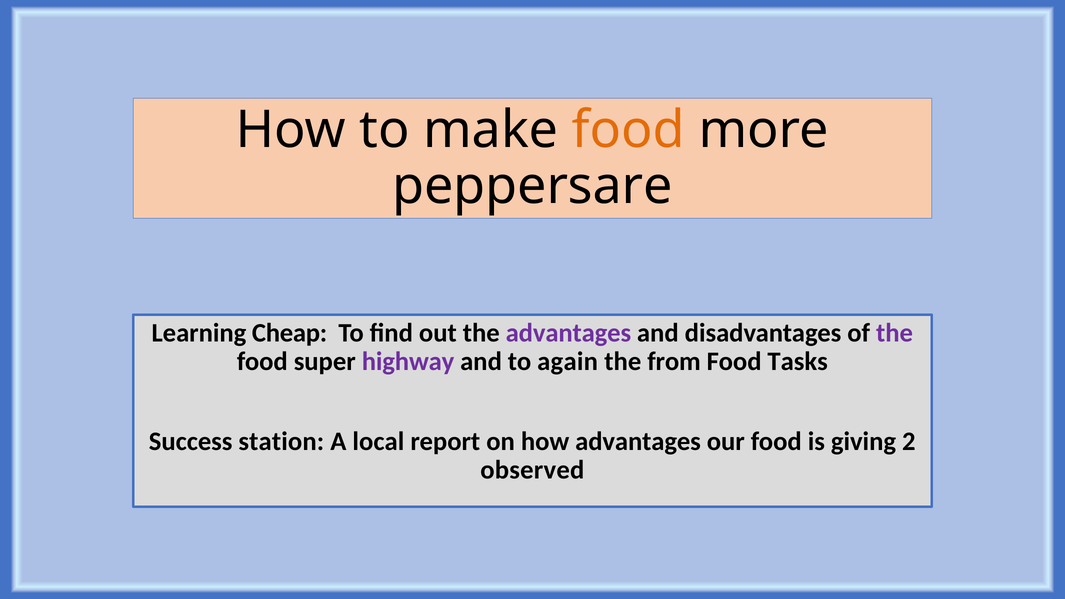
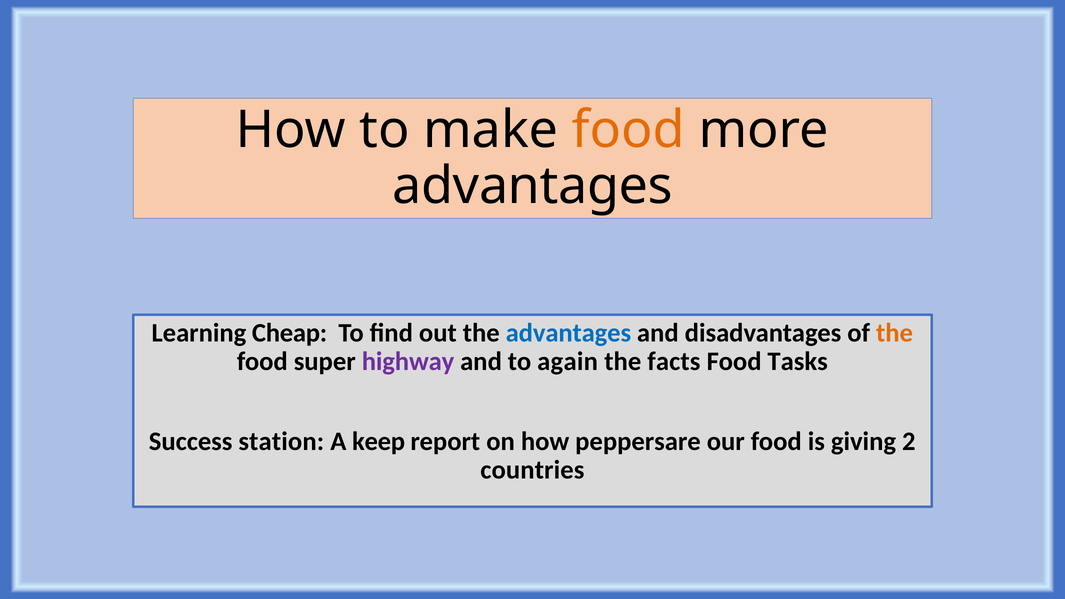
peppersare: peppersare -> advantages (533, 186)
advantages colour: purple -> blue (568, 333)
the colour: purple -> orange (895, 333)
from: from -> facts (674, 362)
local: local -> keep (379, 441)
how advantages: advantages -> peppersare (638, 441)
observed: observed -> countries (532, 470)
